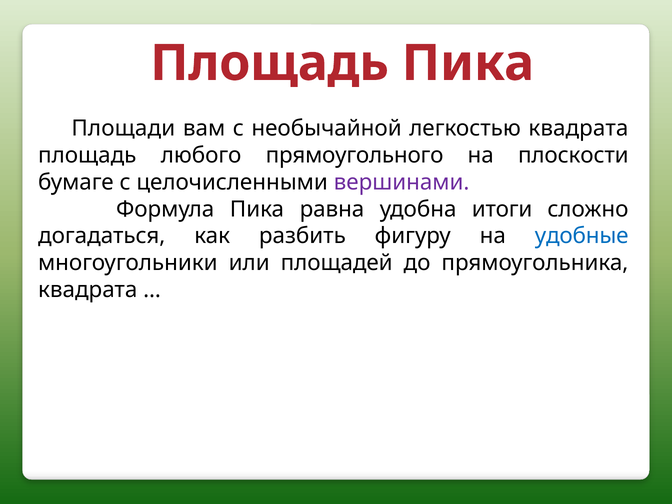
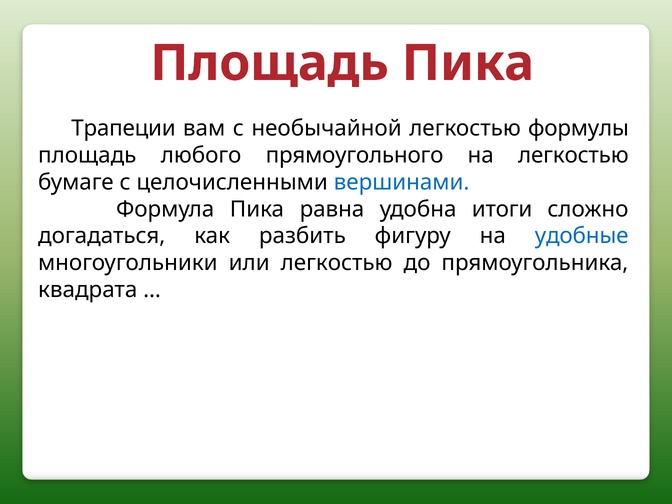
Площади: Площади -> Трапеции (124, 129)
легкостью квадрата: квадрата -> формулы (579, 129)
на плоскости: плоскости -> легкостью (573, 155)
вершинами colour: purple -> blue (402, 182)
или площадей: площадей -> легкостью (337, 263)
